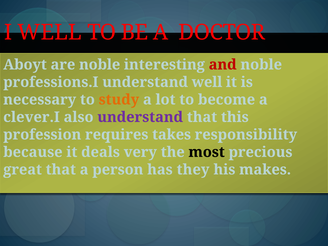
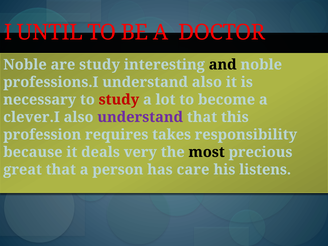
I WELL: WELL -> UNTIL (50, 32)
Aboyt: Aboyt -> Noble (25, 65)
are noble: noble -> study (100, 65)
and colour: red -> black (223, 65)
understand well: well -> also (207, 82)
study colour: orange -> red (119, 100)
they: they -> care (193, 170)
makes: makes -> listens (265, 170)
